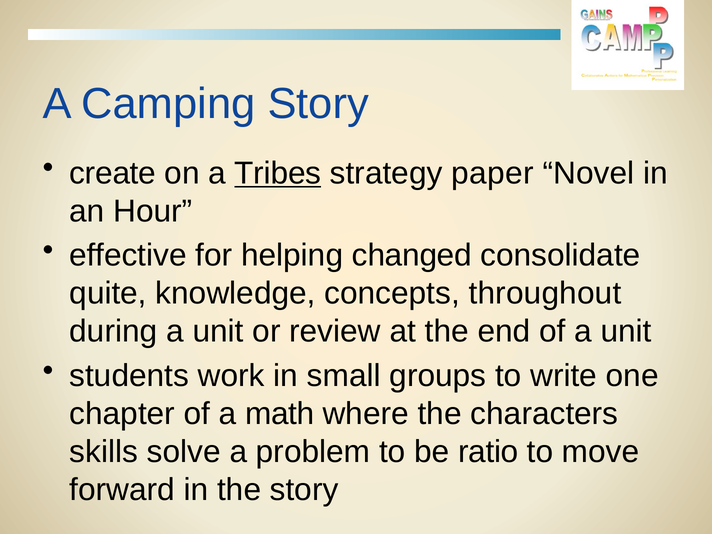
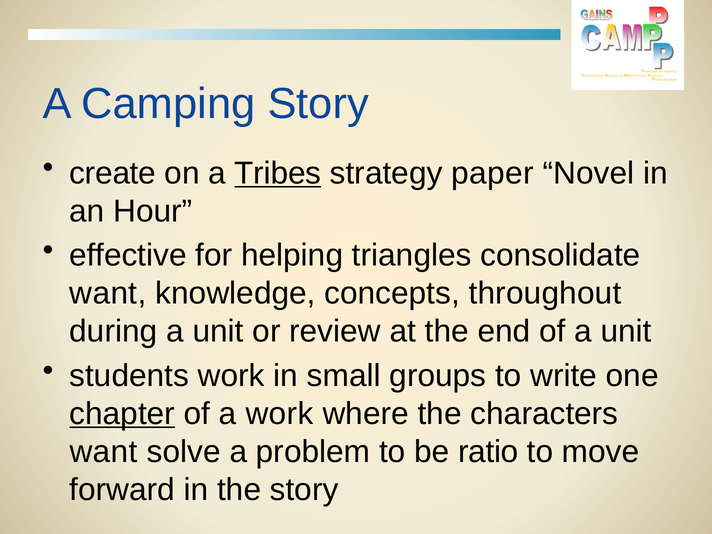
changed: changed -> triangles (412, 255)
quite: quite -> want (108, 293)
chapter underline: none -> present (122, 414)
a math: math -> work (279, 414)
skills: skills -> want (104, 452)
